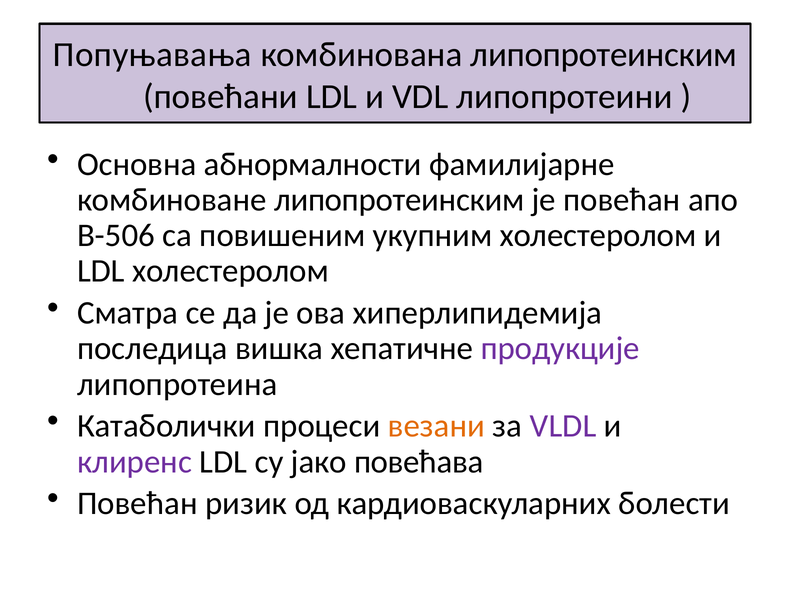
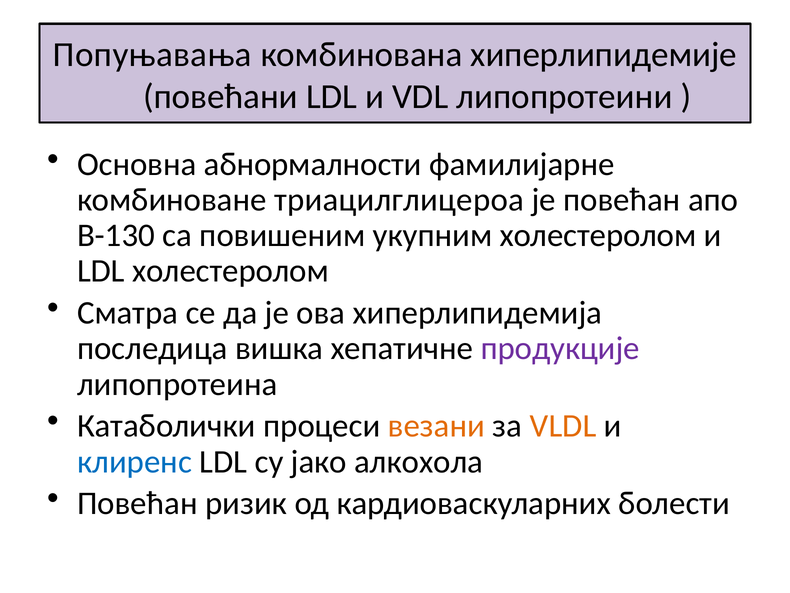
комбинована липопротеинским: липопротеинским -> хиперлипидемије (604, 54)
комбиноване липопротеинским: липопротеинским -> триацилглицероа (399, 200)
B-506: B-506 -> B-130 (116, 235)
VLDL colour: purple -> orange (563, 426)
клиренс colour: purple -> blue (134, 461)
повећава: повећава -> алкохола (419, 461)
